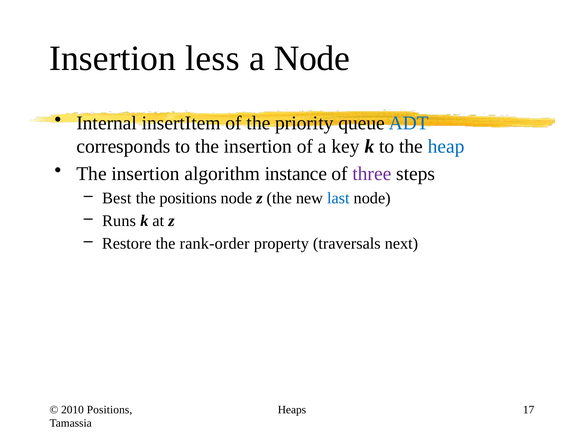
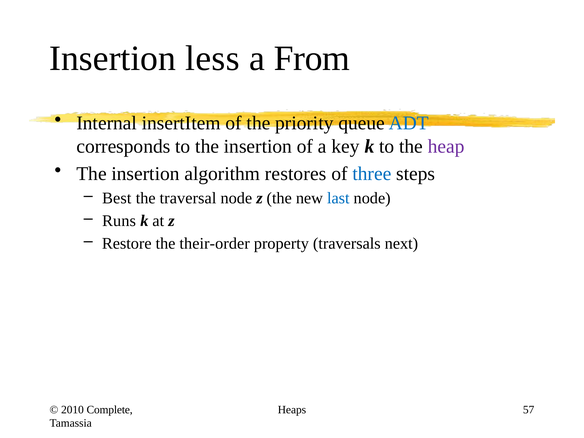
a Node: Node -> From (312, 58)
heap colour: blue -> purple (446, 146)
instance: instance -> restores (296, 174)
three colour: purple -> blue (372, 174)
the positions: positions -> traversal (188, 198)
rank-order: rank-order -> their-order (215, 244)
2010 Positions: Positions -> Complete (110, 410)
17: 17 -> 57 (529, 410)
